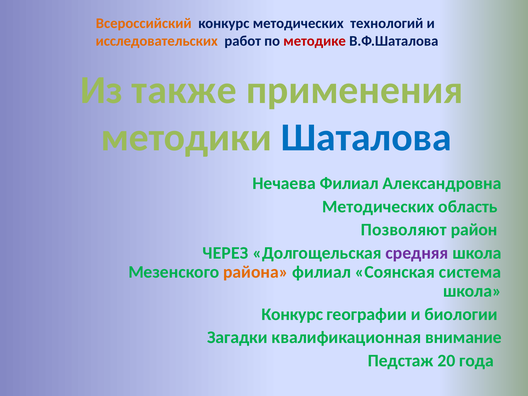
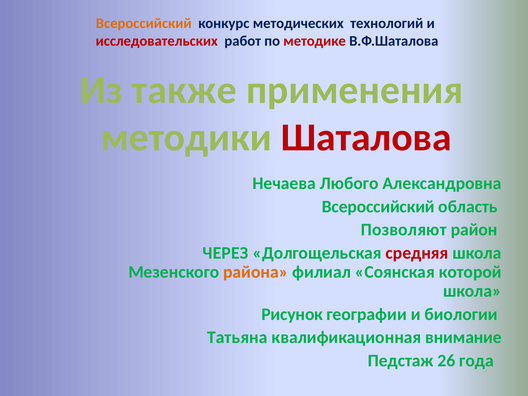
исследовательских colour: orange -> red (157, 41)
Шаталова colour: blue -> red (366, 137)
Нечаева Филиал: Филиал -> Любого (349, 183)
Методических: Методических -> Всероссийский (378, 207)
средняя colour: purple -> red (417, 253)
система: система -> которой (470, 272)
Конкурс: Конкурс -> Рисунок (292, 314)
Загадки: Загадки -> Татьяна (237, 337)
20: 20 -> 26 (446, 361)
